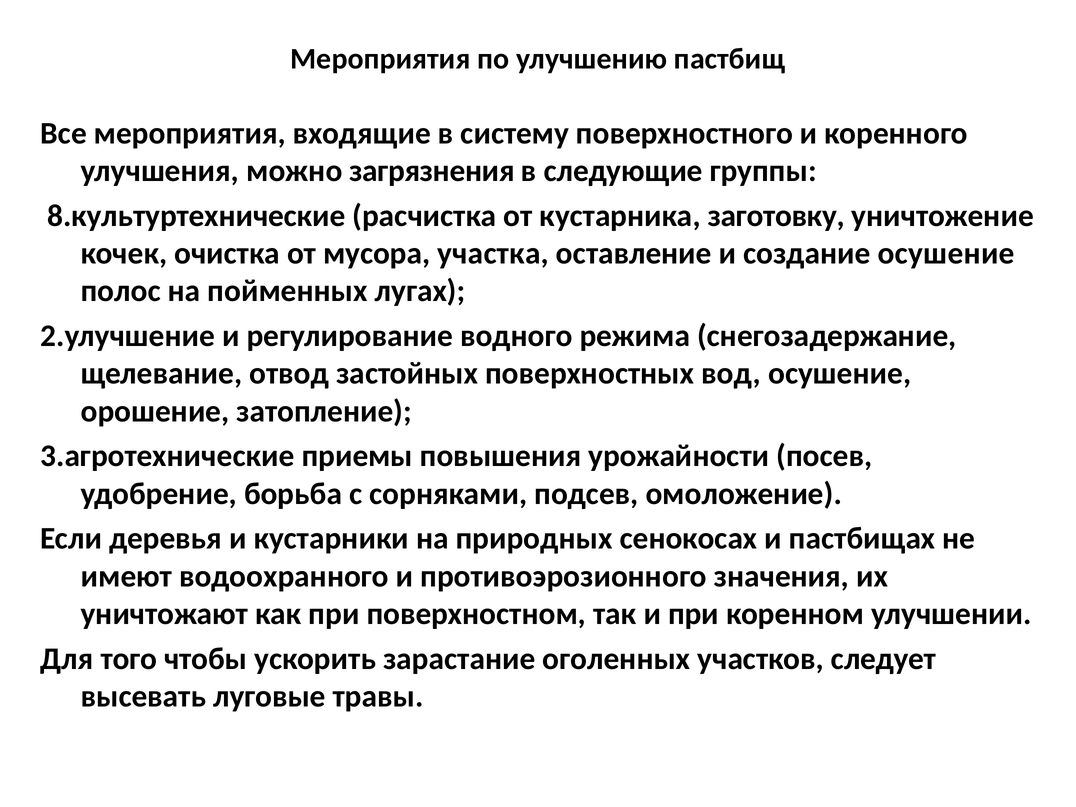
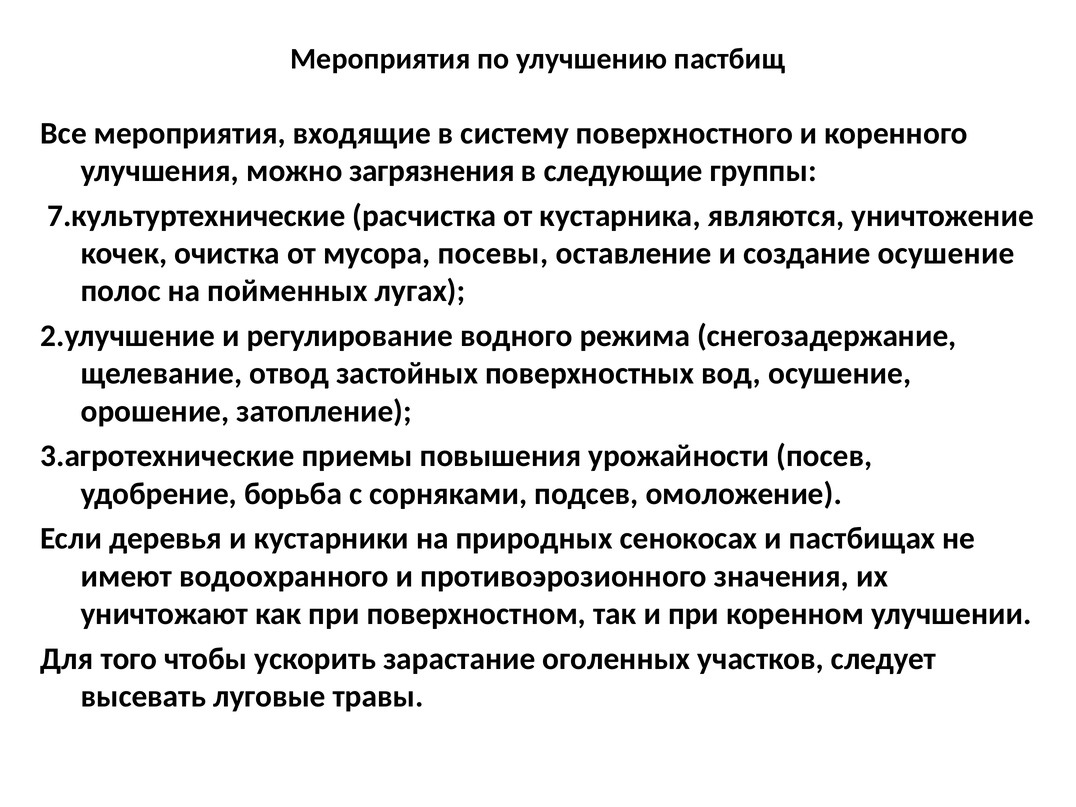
8.культуртехнические: 8.культуртехнические -> 7.культуртехнические (196, 216)
заготовку: заготовку -> являются (776, 216)
участка: участка -> посевы (493, 253)
